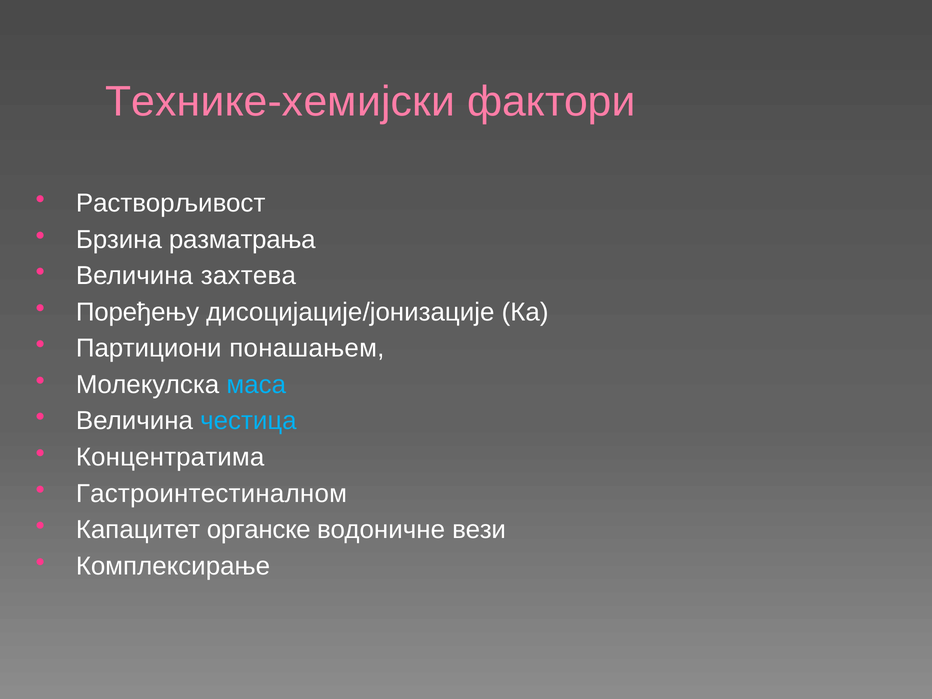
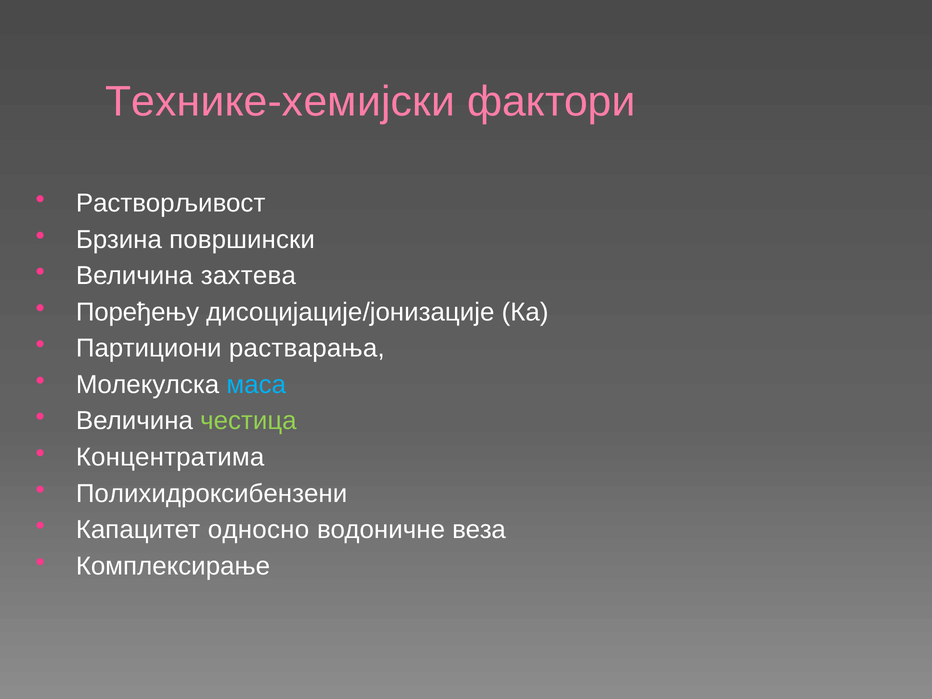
разматрања: разматрања -> површински (242, 239)
понашањем: понашањем -> растварања (307, 348)
честица colour: light blue -> light green (248, 421)
Гастроинтестиналном: Гастроинтестиналном -> Полихидроксибензени (212, 494)
органске: органске -> односно (258, 530)
вези: вези -> веза (479, 530)
